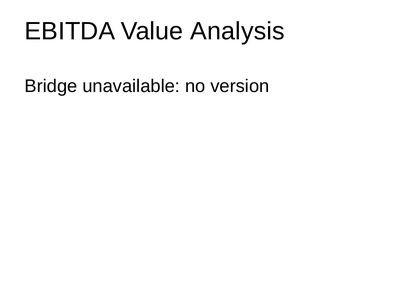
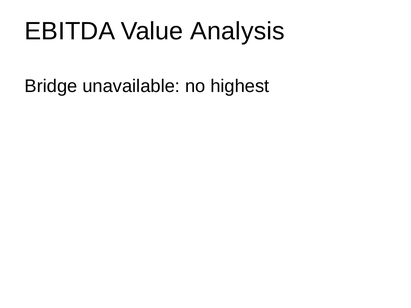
version: version -> highest (240, 86)
